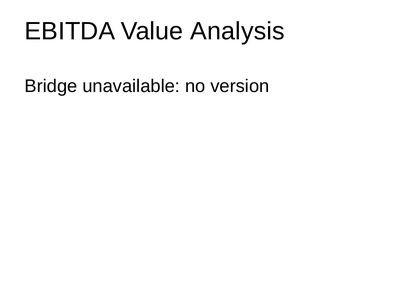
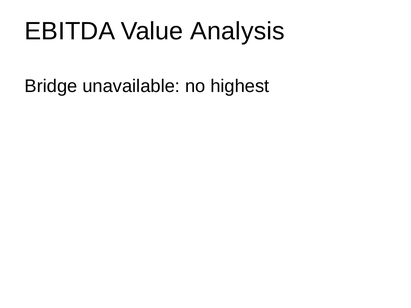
version: version -> highest (240, 86)
